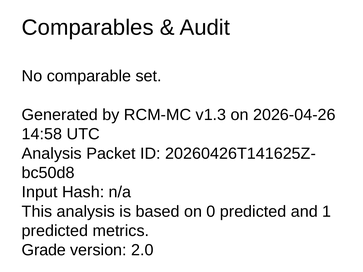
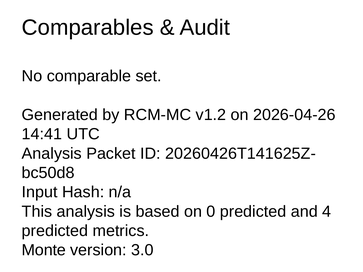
v1.3: v1.3 -> v1.2 (211, 115)
14:58: 14:58 -> 14:41 (42, 134)
1: 1 -> 4 (327, 212)
Grade: Grade -> Monte (44, 250)
2.0: 2.0 -> 3.0 (142, 250)
